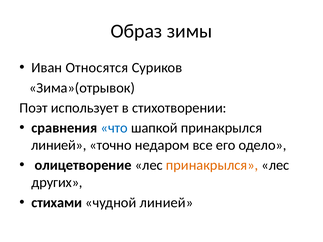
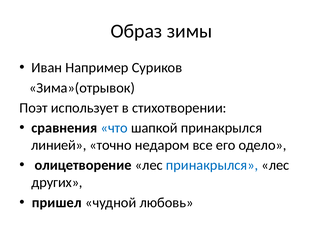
Относятся: Относятся -> Например (97, 68)
принакрылся colour: orange -> blue (212, 165)
стихами: стихами -> пришел (57, 203)
чудной линией: линией -> любовь (166, 203)
